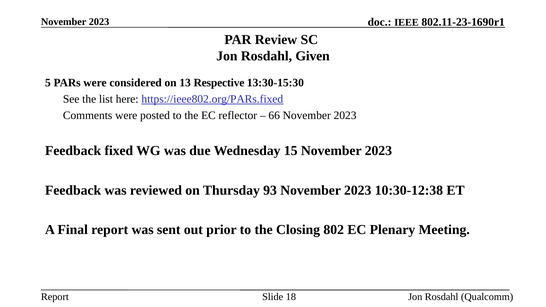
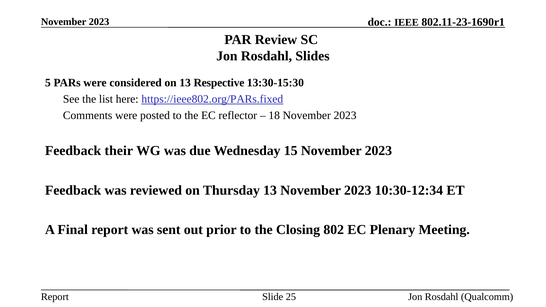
Given: Given -> Slides (313, 56)
66: 66 -> 18 (274, 116)
fixed: fixed -> their (119, 151)
Thursday 93: 93 -> 13 (270, 190)
10:30-12:38: 10:30-12:38 -> 10:30-12:34 (409, 190)
18: 18 -> 25 (291, 297)
